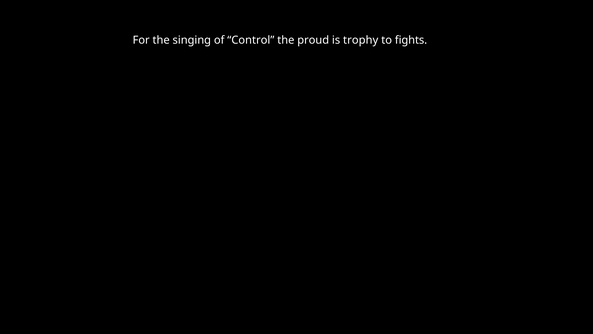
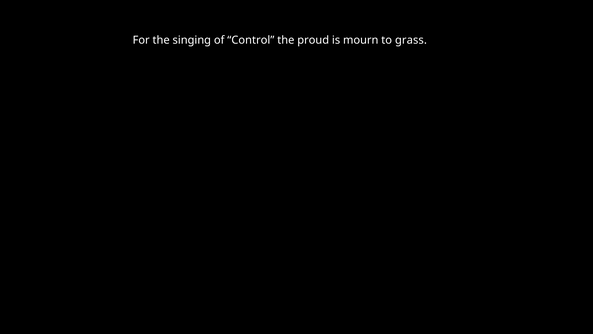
trophy: trophy -> mourn (361, 40)
fights: fights -> grass (411, 40)
